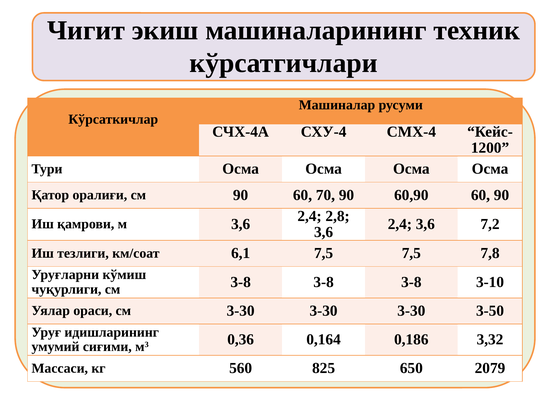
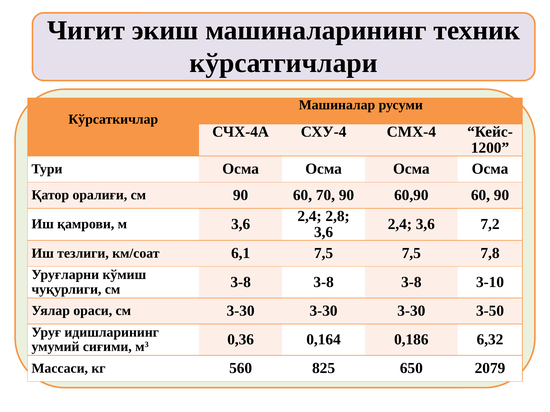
3,32: 3,32 -> 6,32 (490, 340)
